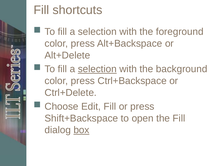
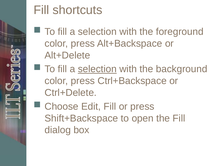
box underline: present -> none (81, 130)
